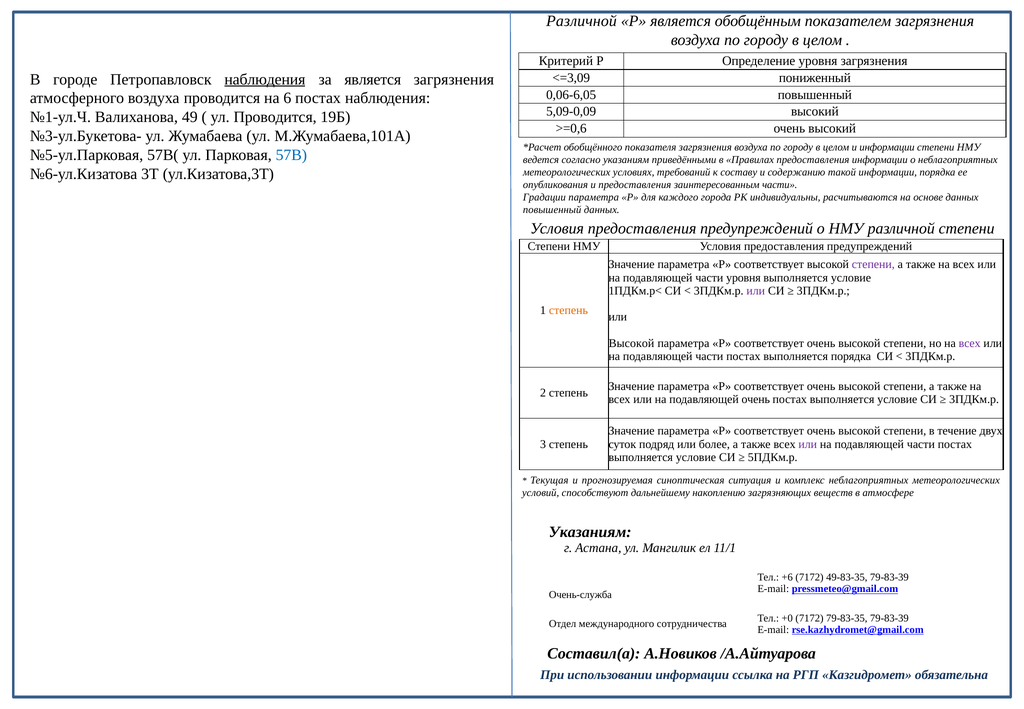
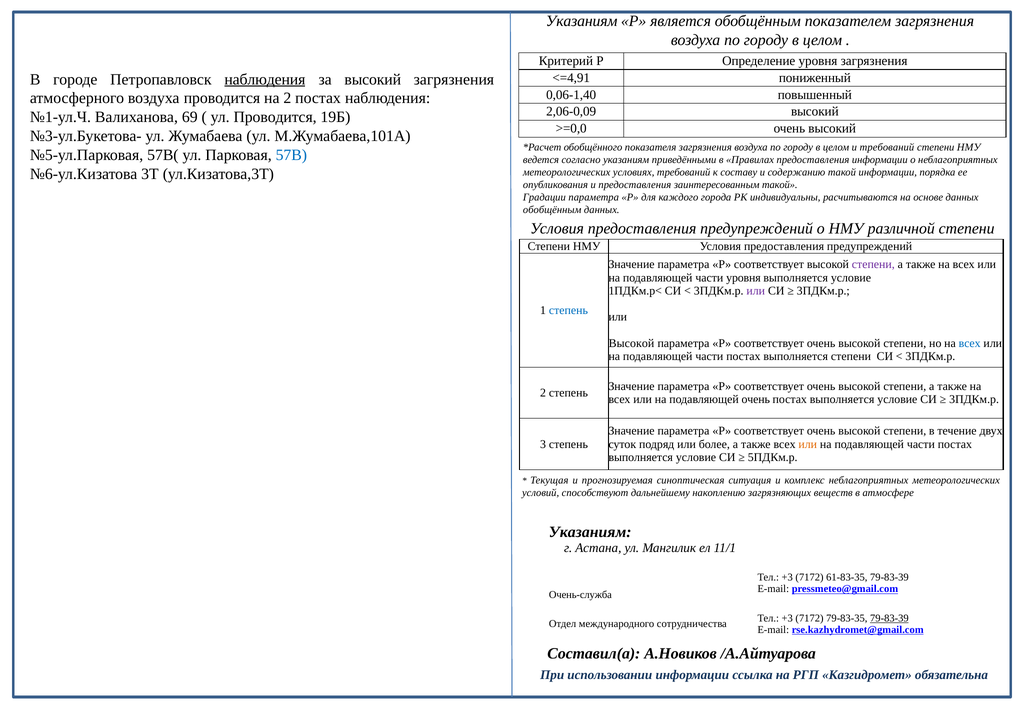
Различной: Различной -> Указаниям (582, 21)
<=3,09: <=3,09 -> <=4,91 (571, 78)
за является: является -> высокий (373, 79)
0,06-6,05: 0,06-6,05 -> 0,06-1,40 (571, 95)
на 6: 6 -> 2 (287, 98)
5,09-0,09: 5,09-0,09 -> 2,06-0,09 (571, 112)
49: 49 -> 69 (190, 117)
>=0,6: >=0,6 -> >=0,0 (571, 128)
и информации: информации -> требований (887, 147)
заинтересованным части: части -> такой (780, 185)
повышенный: повышенный -> обобщённым (552, 210)
степень colour: orange -> blue (568, 310)
всех colour: purple -> blue (970, 343)
выполняется порядка: порядка -> степени (851, 356)
или colour: purple -> orange (808, 444)
+6: +6 -> +3 (787, 577)
49-83-35: 49-83-35 -> 61-83-35 (847, 577)
+0: +0 -> +3 (787, 618)
79-83-39 underline: none -> present (889, 618)
